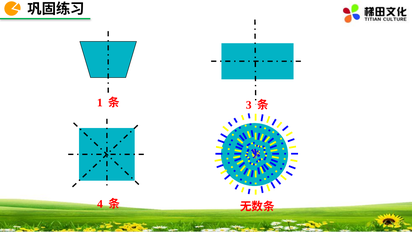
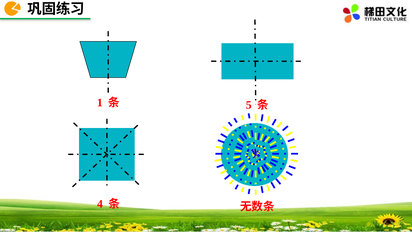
3: 3 -> 5 (249, 105)
